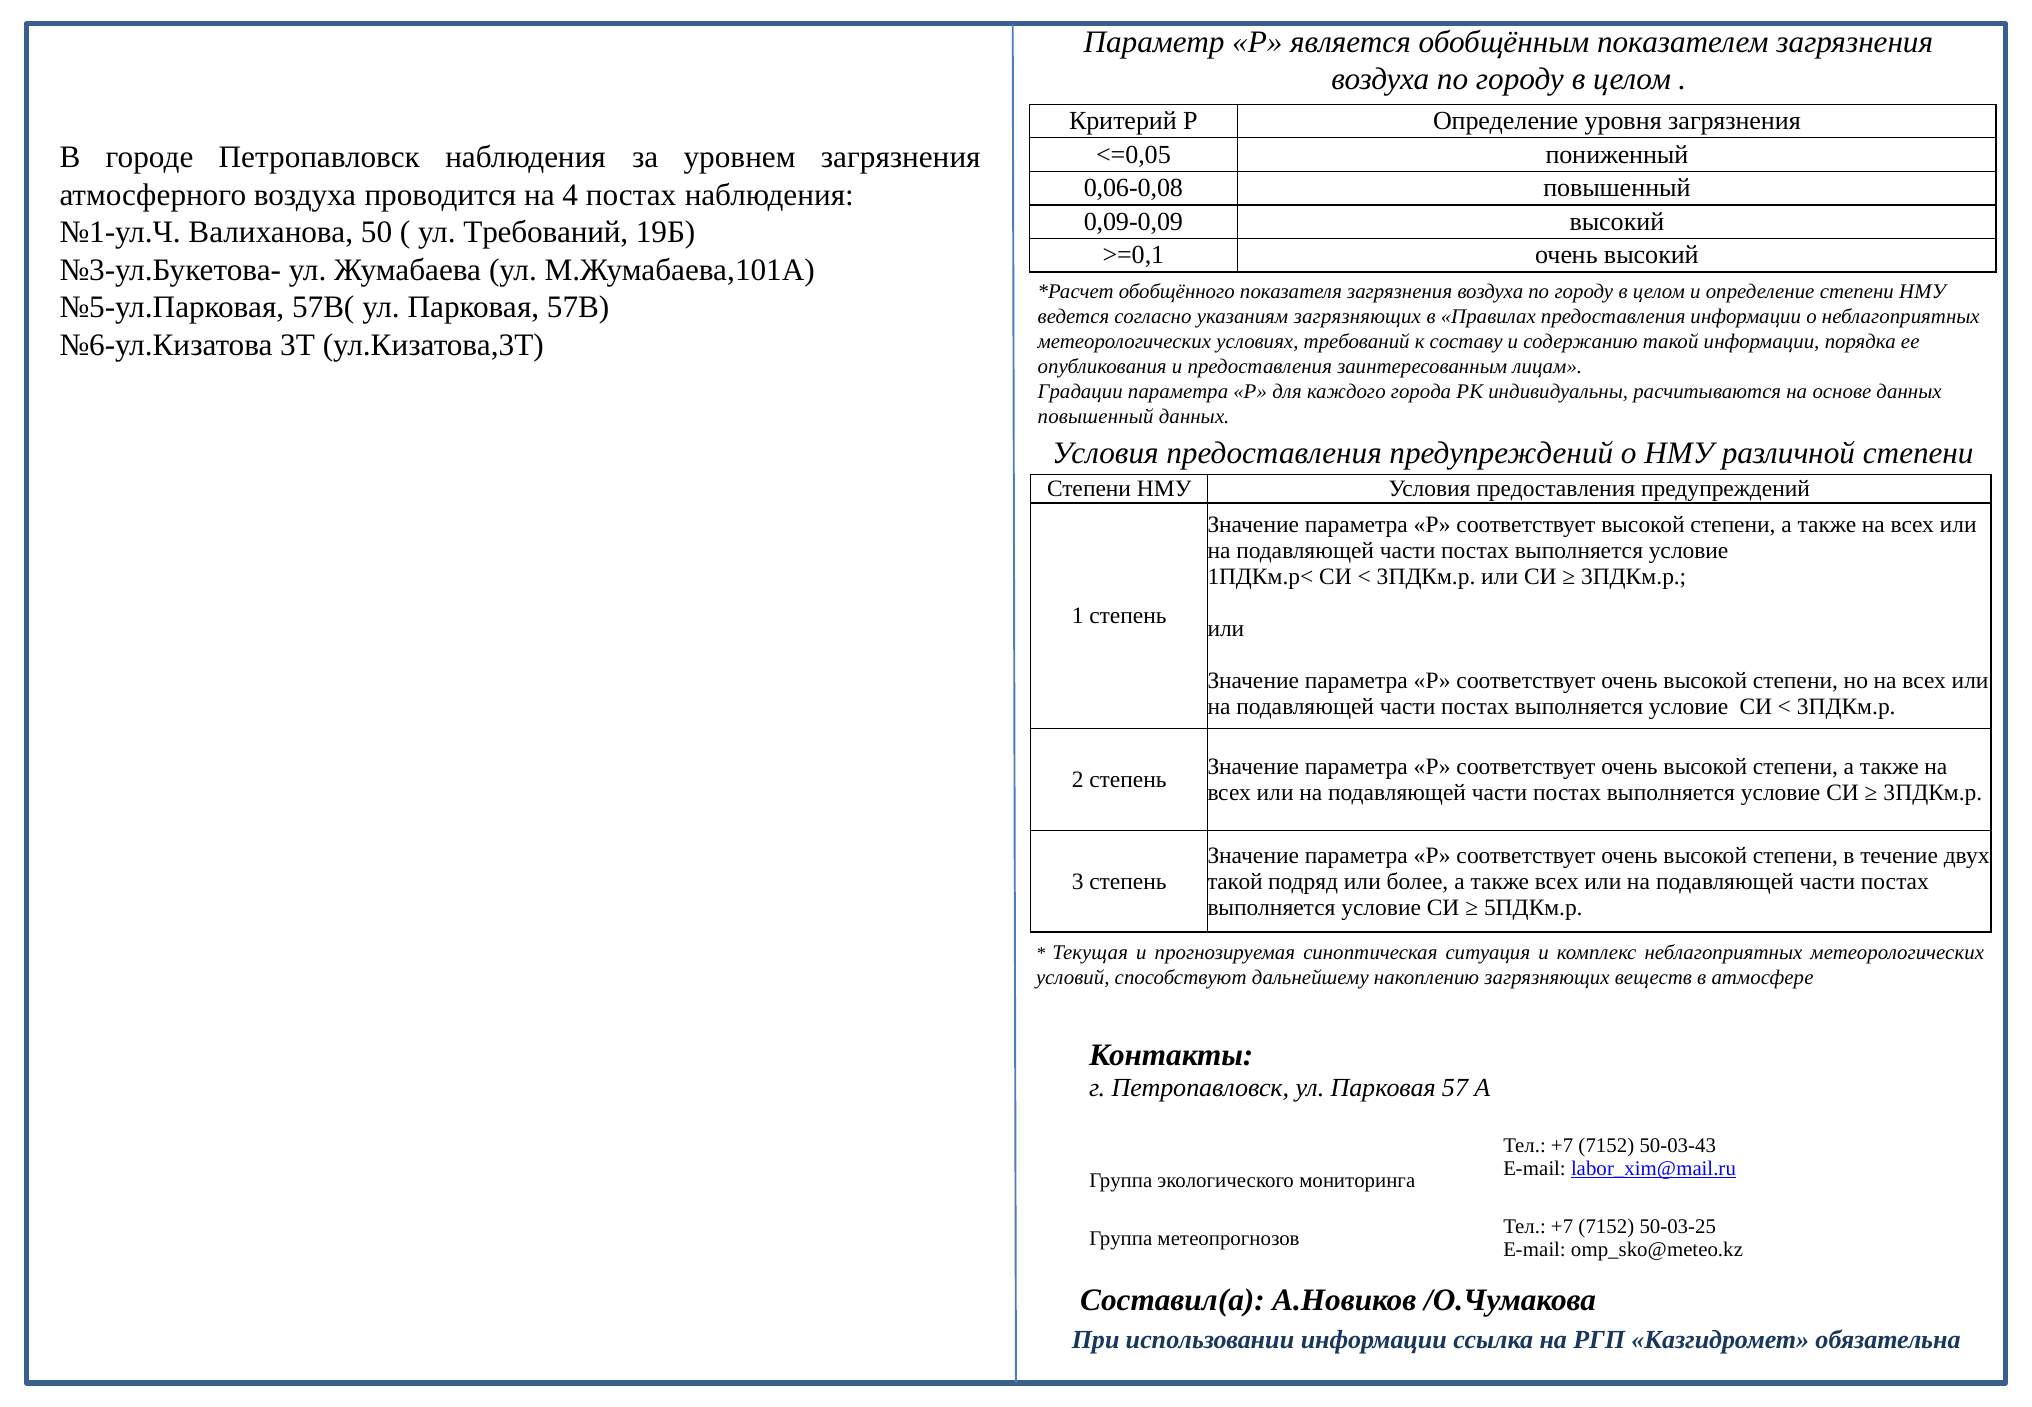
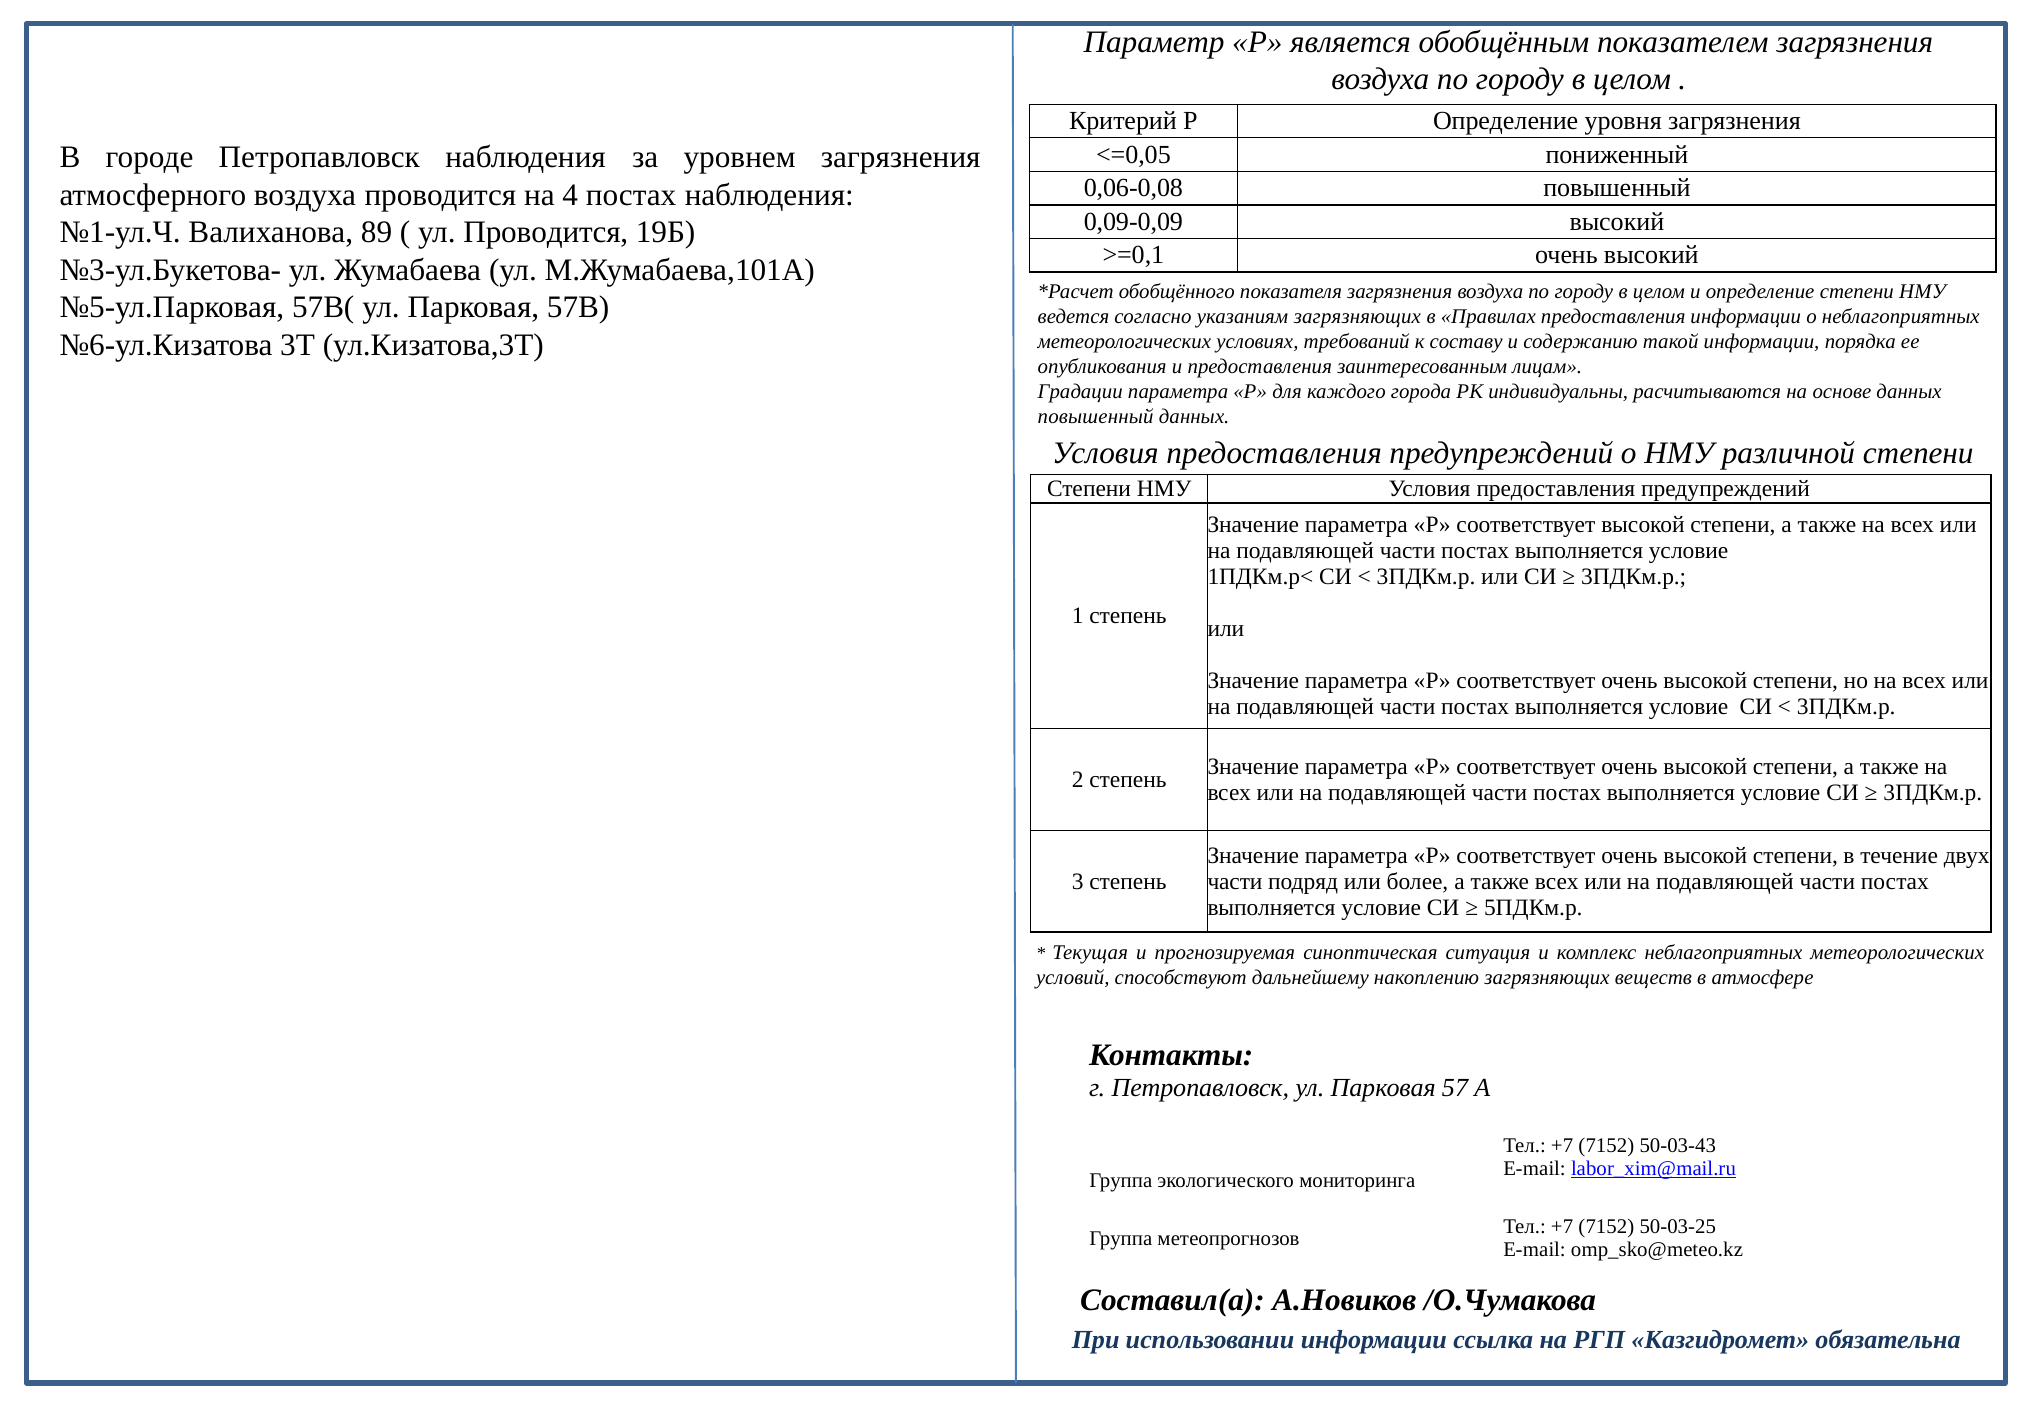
50: 50 -> 89 (377, 232)
ул Требований: Требований -> Проводится (546, 232)
такой: такой -> части (1235, 881)
